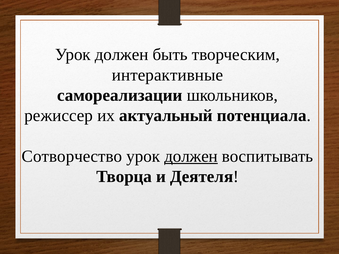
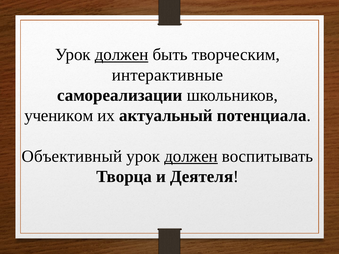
должен underline: none -> present (122, 55)
режиссер: режиссер -> учеником (59, 116)
Сотворчество: Сотворчество -> Объективный (72, 156)
